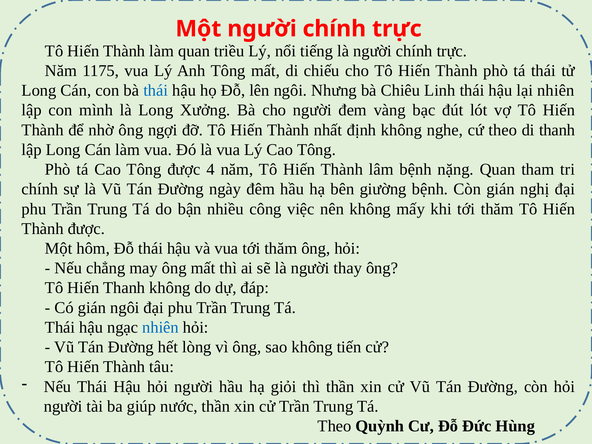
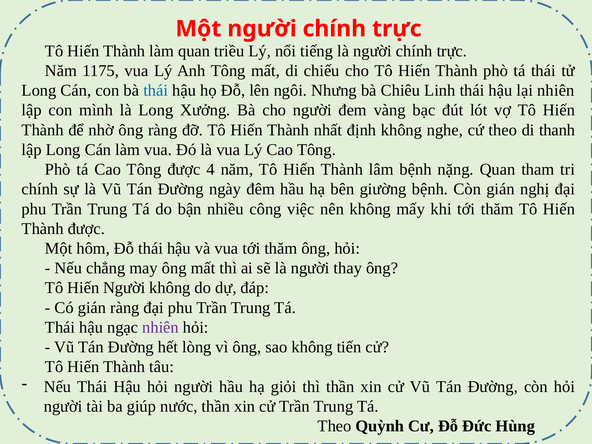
ông ngợi: ngợi -> ràng (163, 130)
Hiến Thanh: Thanh -> Người (124, 288)
gián ngôi: ngôi -> ràng (125, 308)
nhiên colour: blue -> purple (161, 327)
